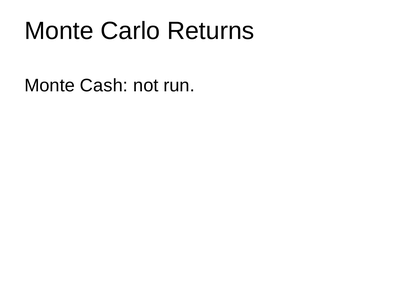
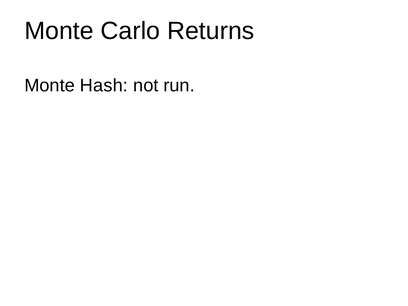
Cash: Cash -> Hash (104, 86)
